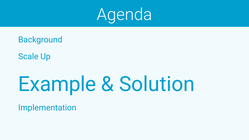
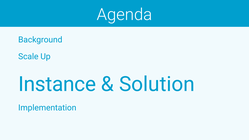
Example: Example -> Instance (57, 84)
